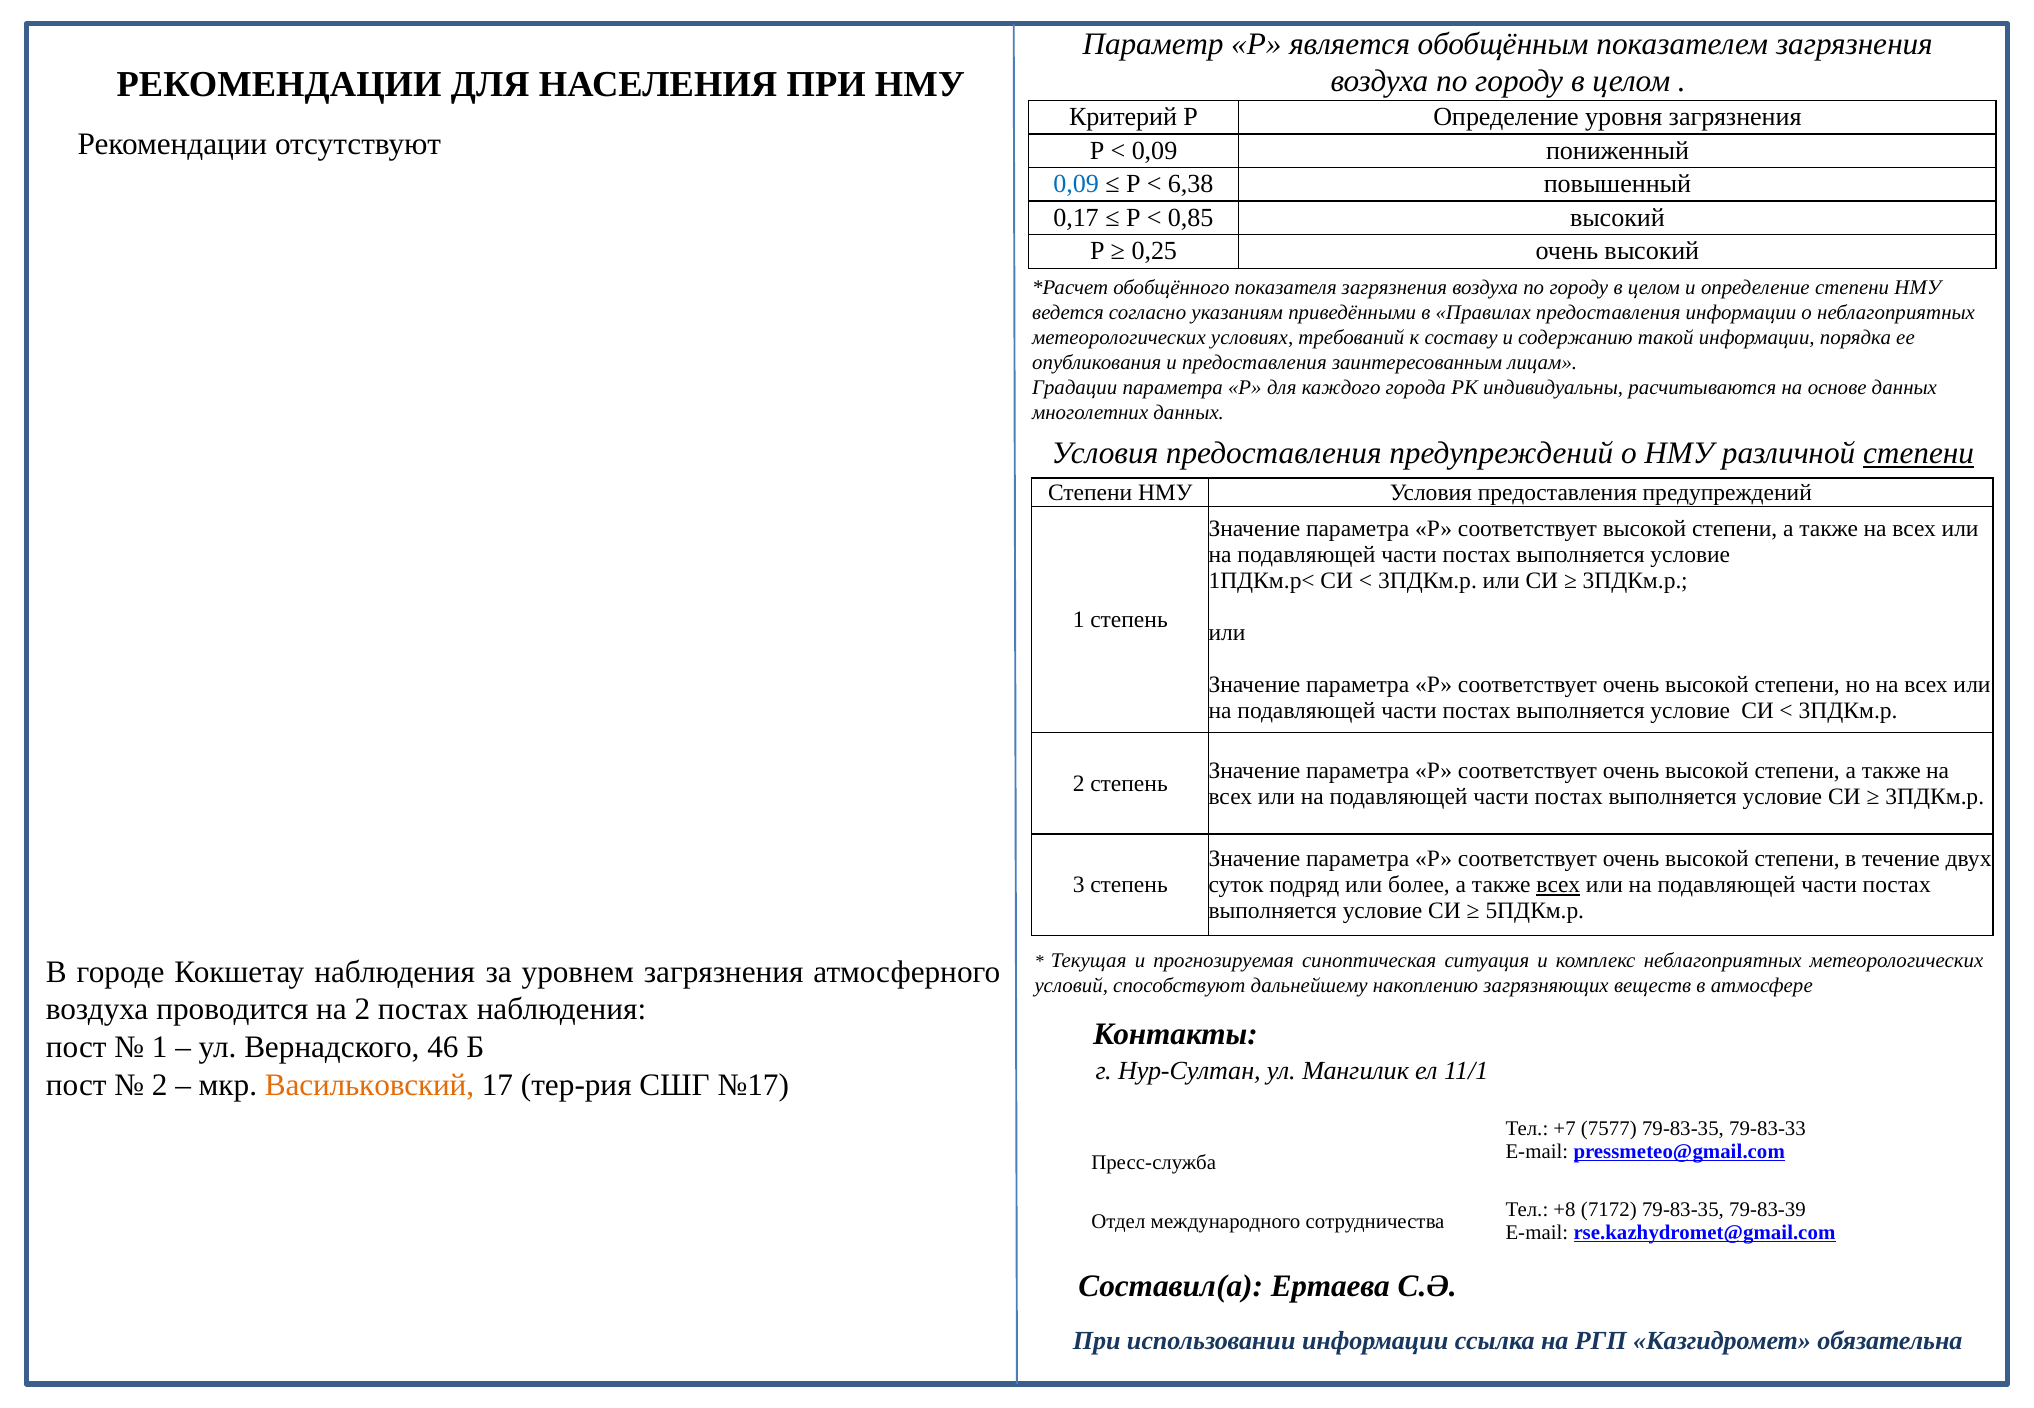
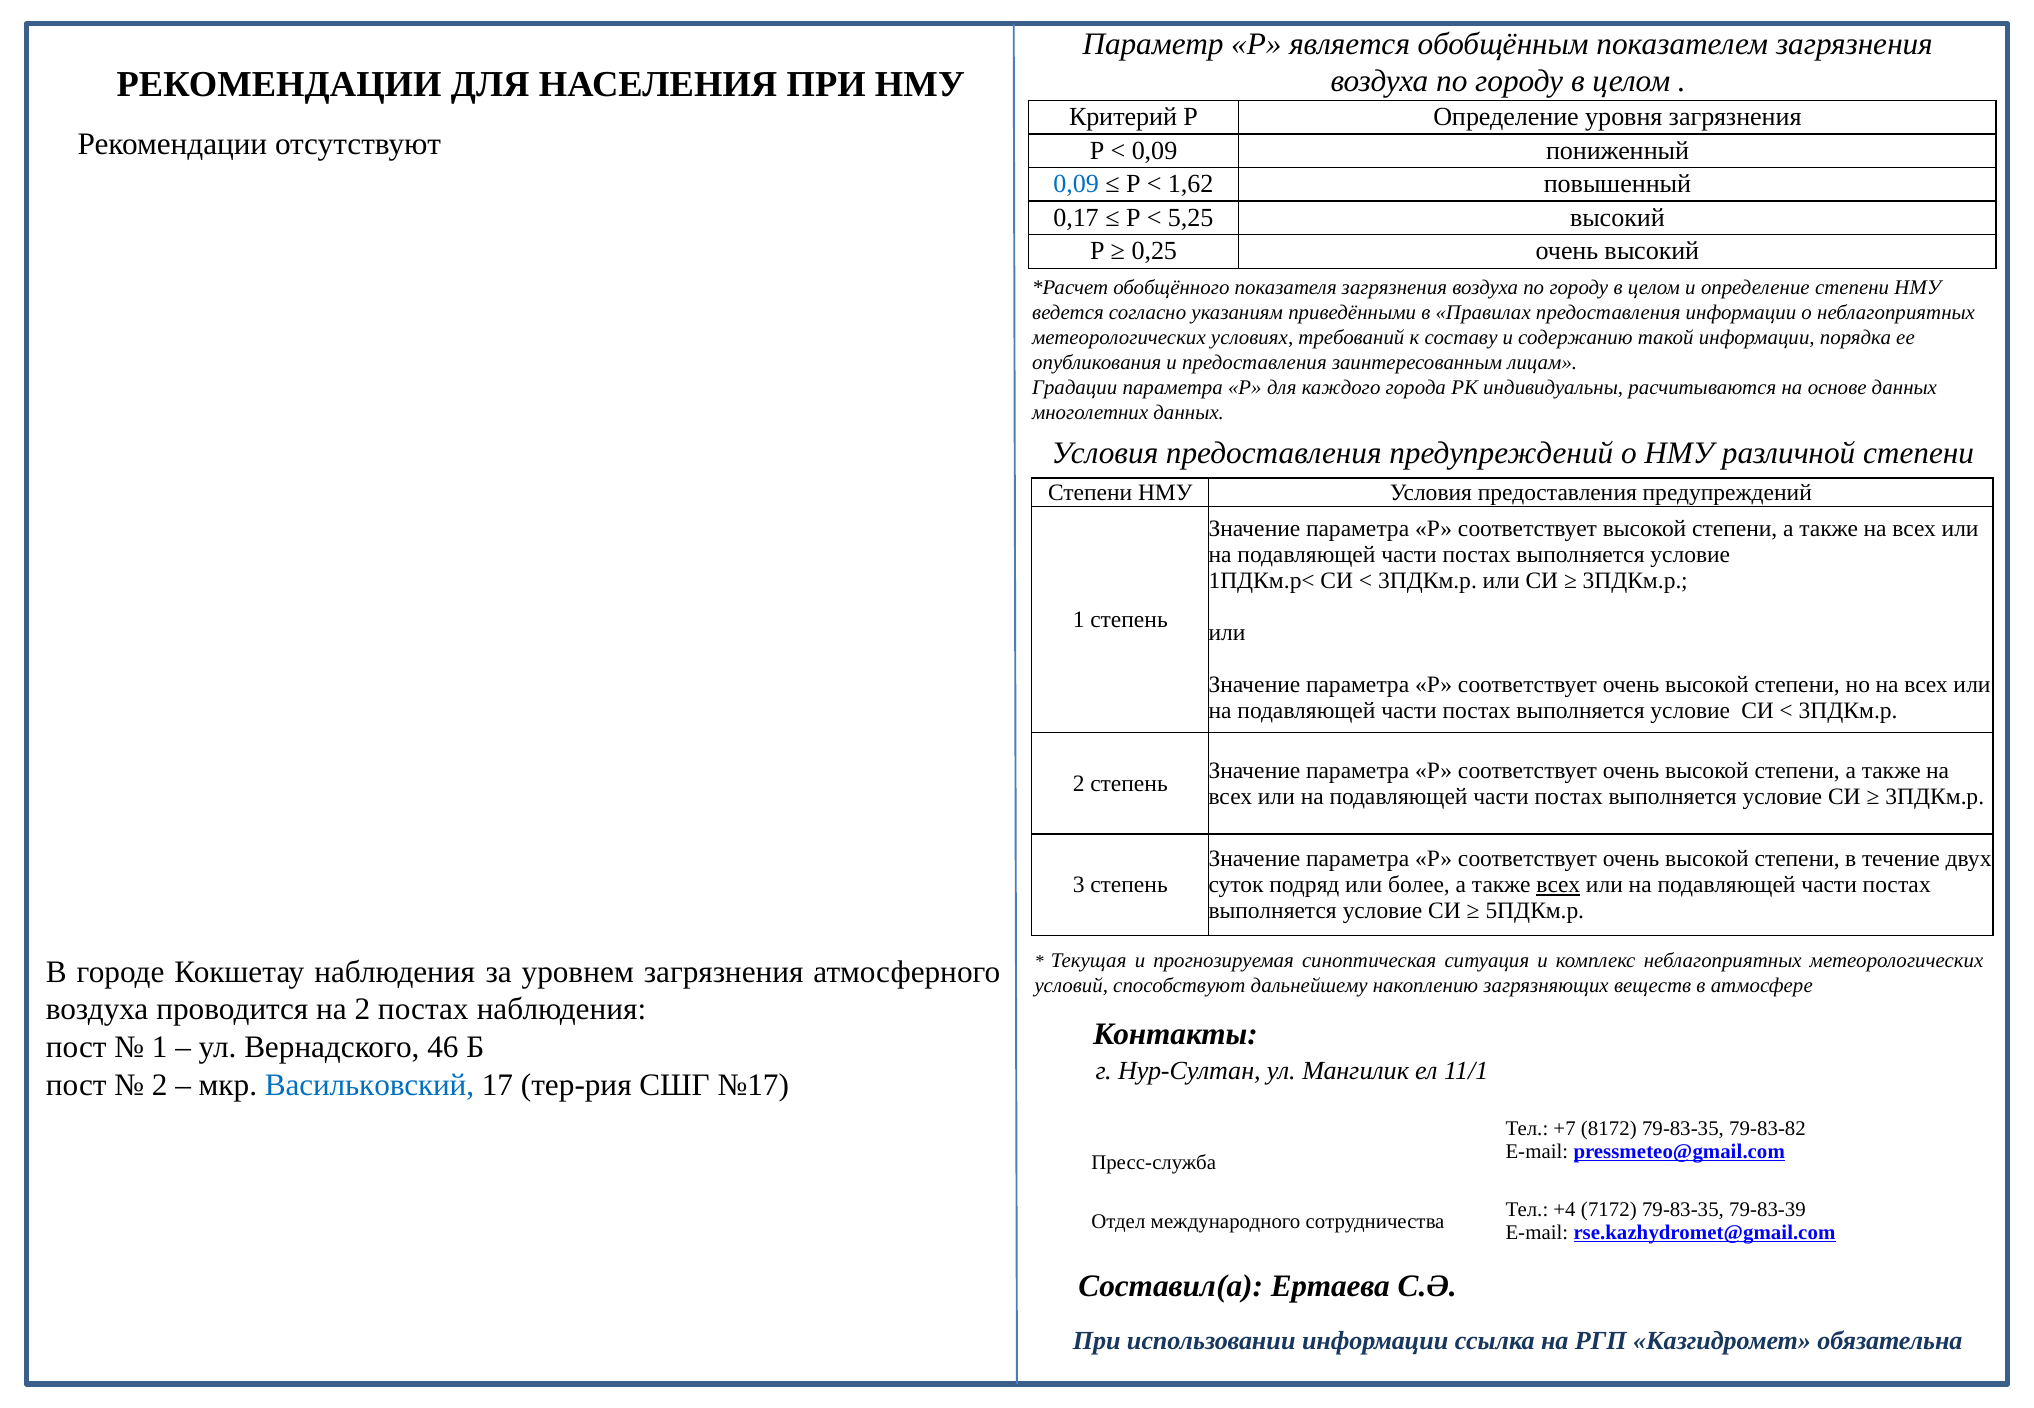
6,38: 6,38 -> 1,62 (1191, 184)
0,85: 0,85 -> 5,25 (1191, 218)
степени underline: present -> none (1919, 454)
Васильковский colour: orange -> blue (370, 1085)
7577: 7577 -> 8172 (1609, 1128)
79-83-33: 79-83-33 -> 79-83-82 (1768, 1128)
+8: +8 -> +4 (1565, 1210)
